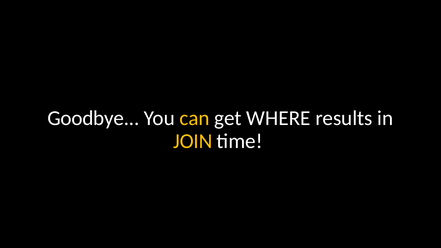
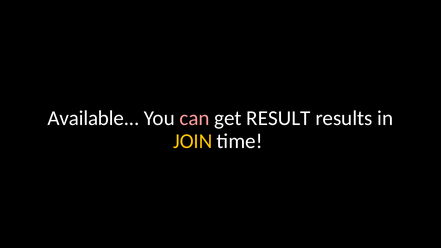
Goodbye: Goodbye -> Available (93, 118)
can colour: yellow -> pink (195, 118)
WHERE: WHERE -> RESULT (278, 118)
